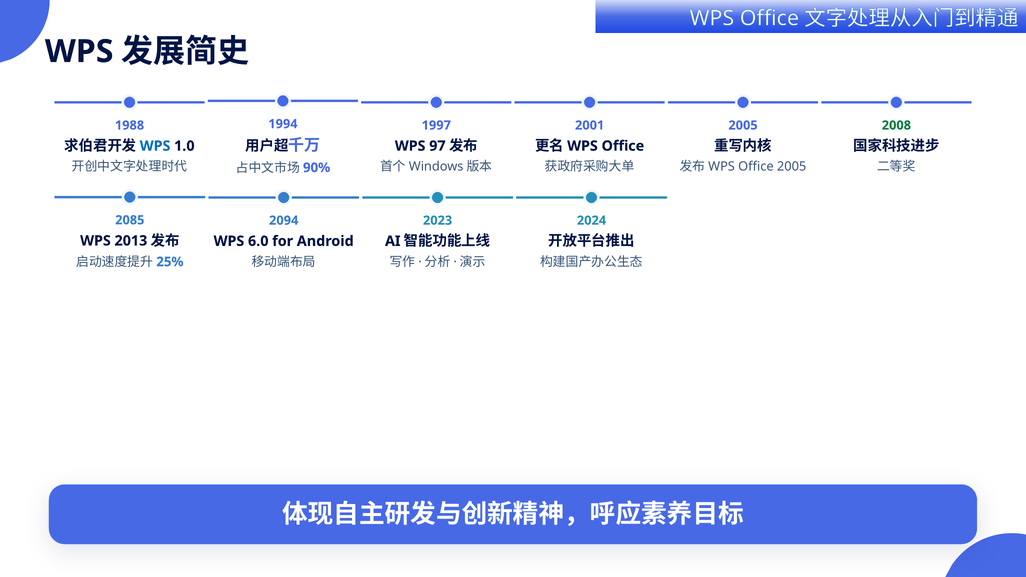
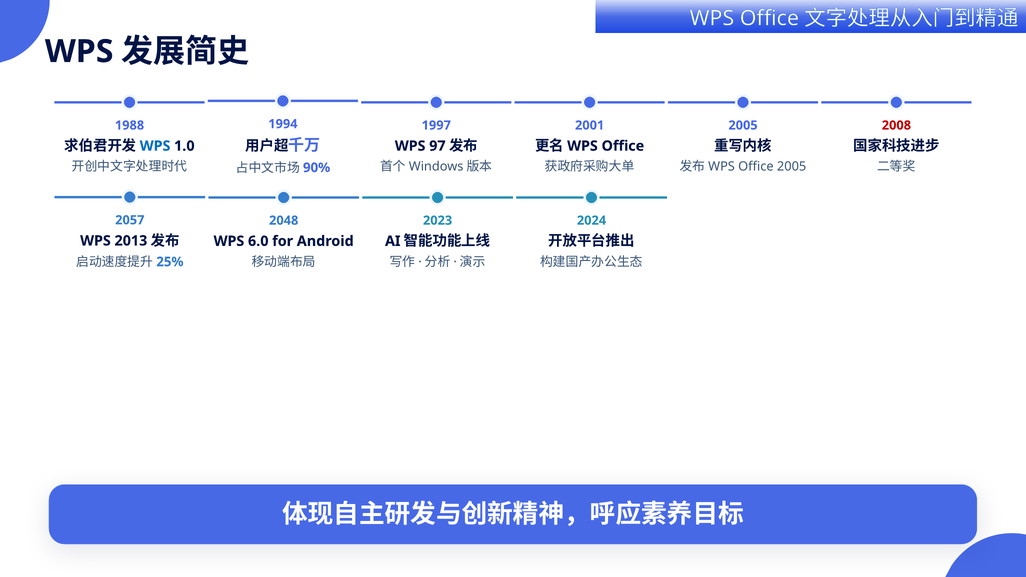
2008 colour: green -> red (896, 125)
2085: 2085 -> 2057 (130, 220)
2094: 2094 -> 2048 (284, 221)
